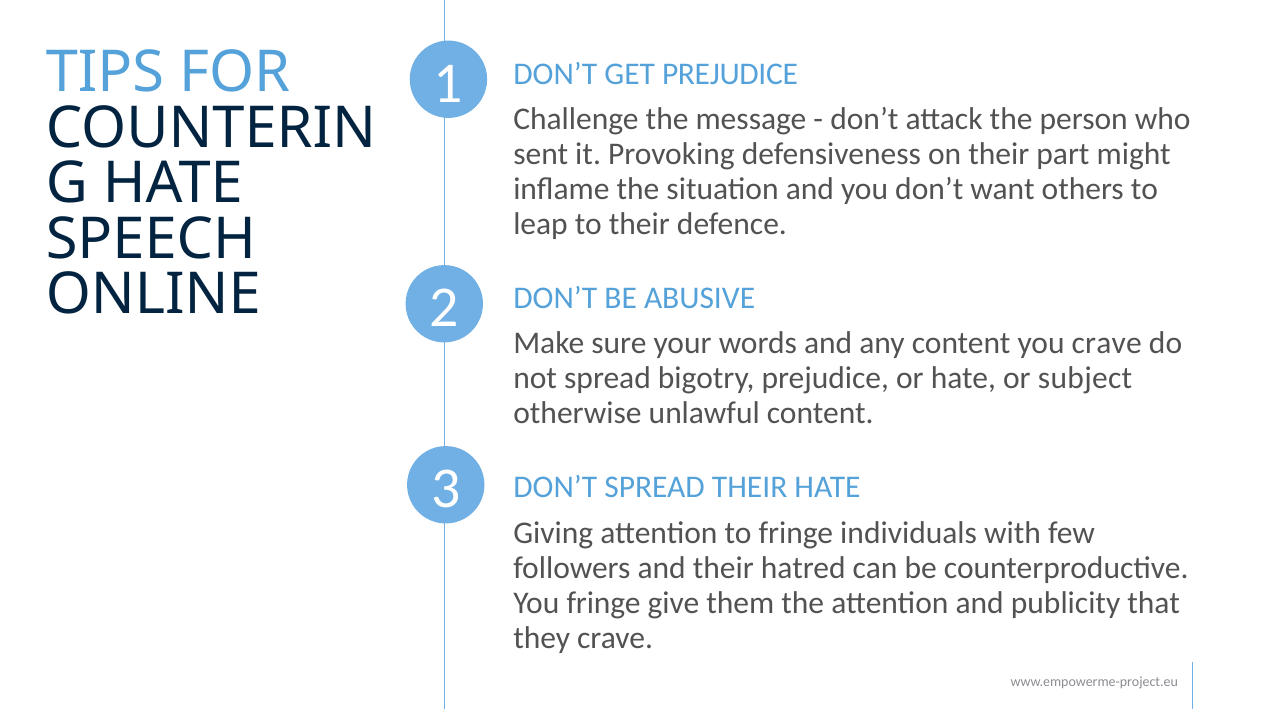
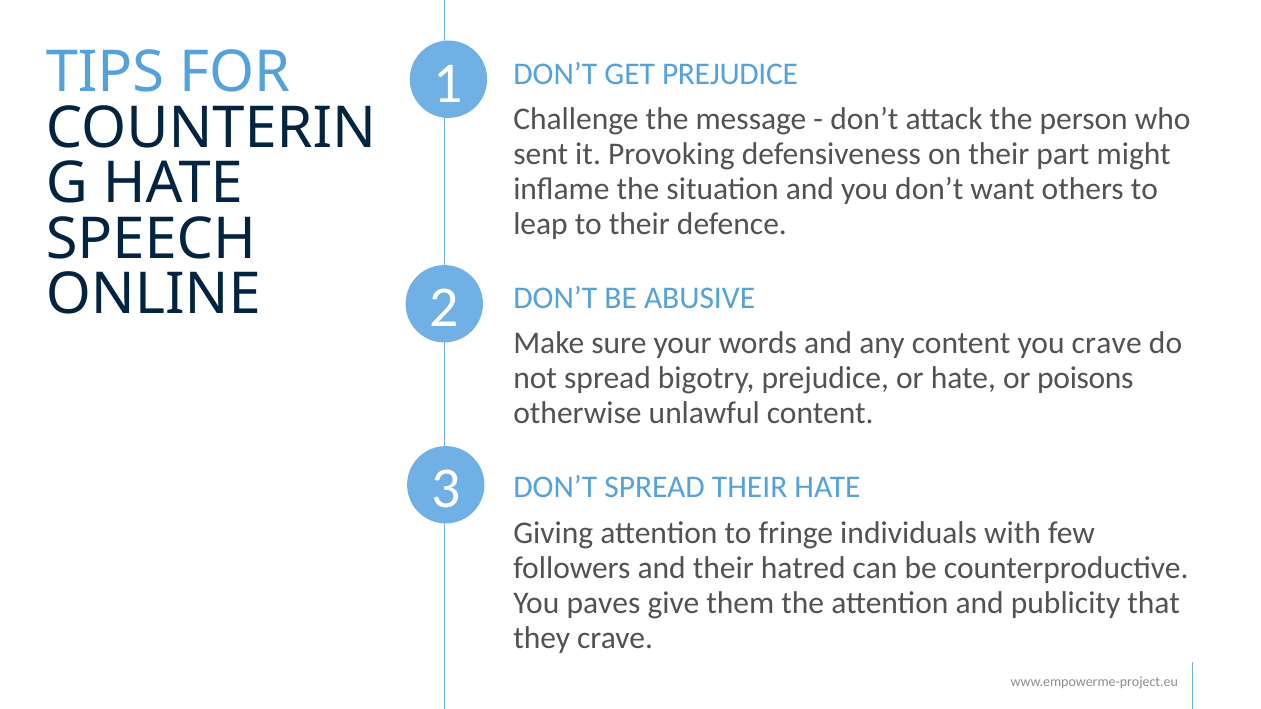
subject: subject -> poisons (1085, 379)
You fringe: fringe -> paves (603, 603)
